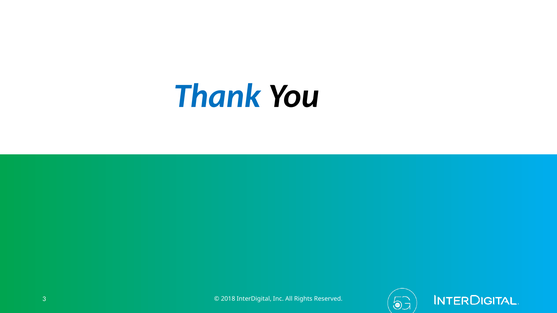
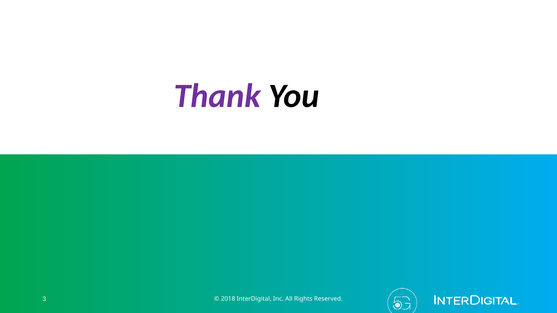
Thank colour: blue -> purple (217, 96)
